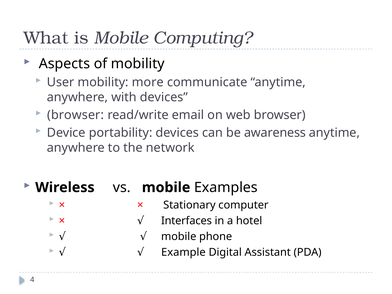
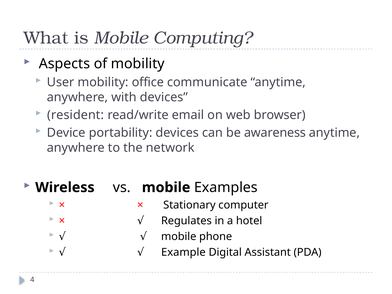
more: more -> office (148, 82)
browser: browser -> resident (76, 115)
Interfaces: Interfaces -> Regulates (186, 221)
